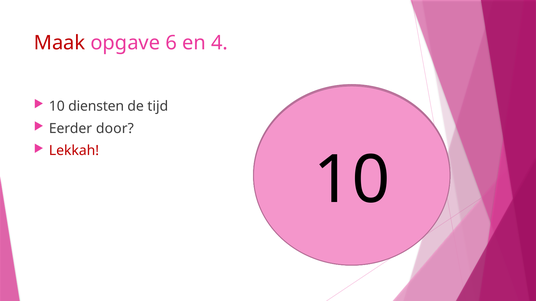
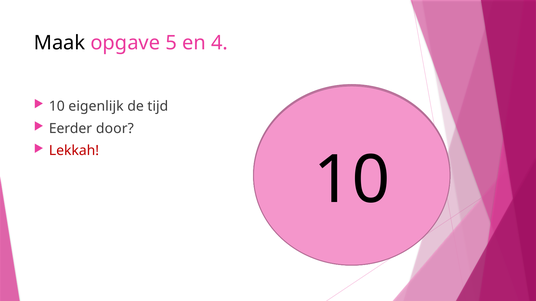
Maak colour: red -> black (60, 43)
6: 6 -> 5 (171, 43)
diensten: diensten -> eigenlijk (96, 106)
